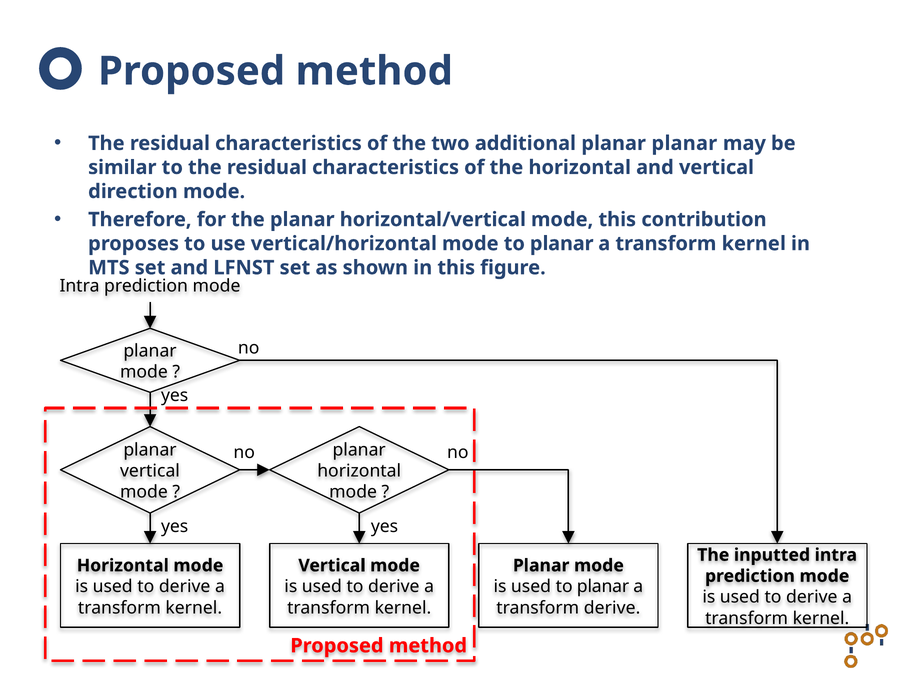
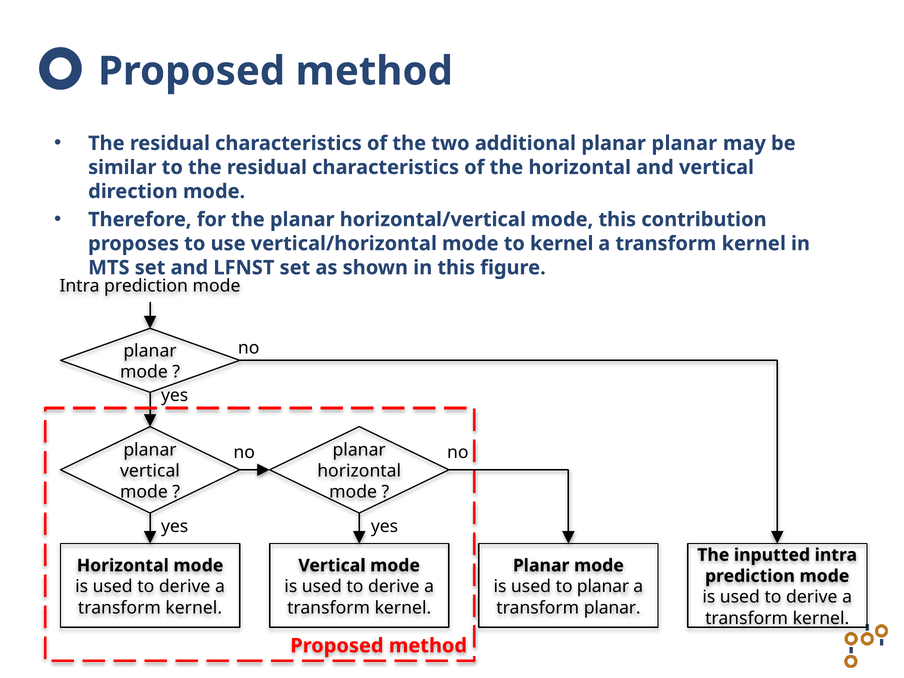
mode to planar: planar -> kernel (562, 244)
transform derive: derive -> planar (612, 608)
